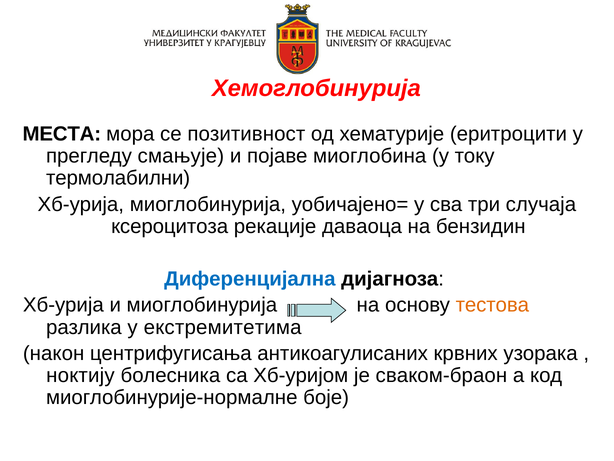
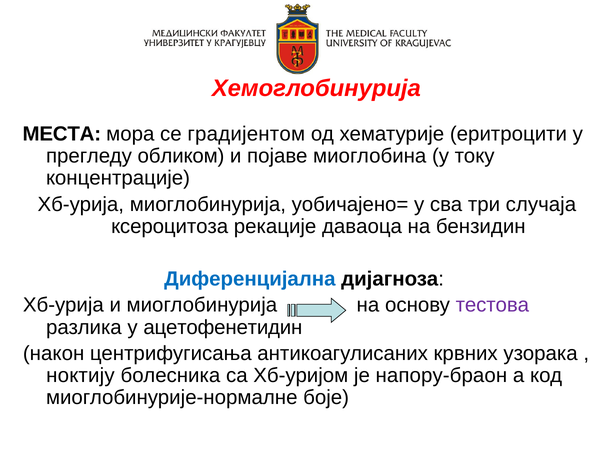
позитивност: позитивност -> градијентом (246, 134)
смањује: смањује -> обликом (181, 156)
термолабилни: термолабилни -> концентрацијe (118, 178)
тестова colour: orange -> purple (492, 305)
екстремитетима: екстремитетима -> ацетофенетидин (223, 327)
сваком-браон: сваком-браон -> напору-браон (441, 375)
